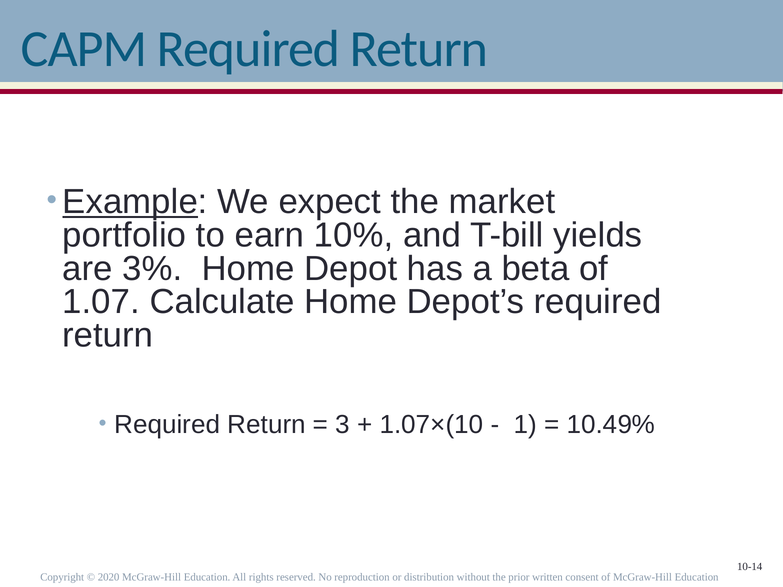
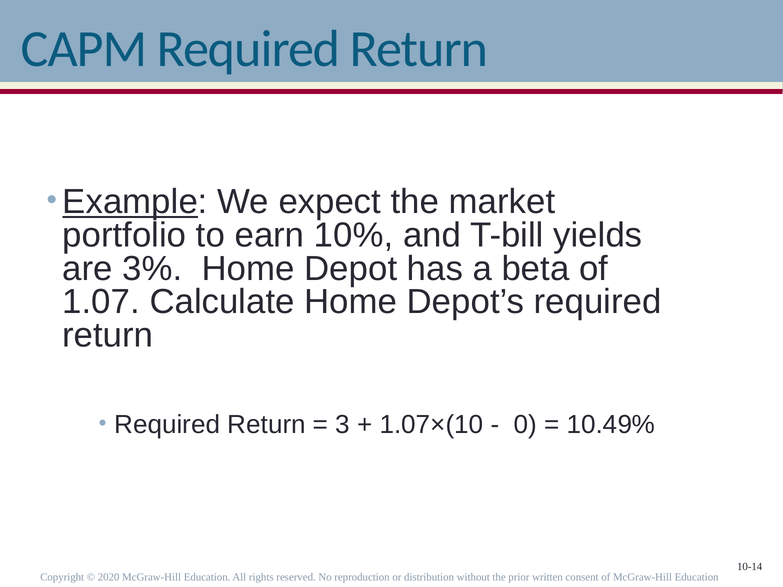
1: 1 -> 0 (525, 425)
